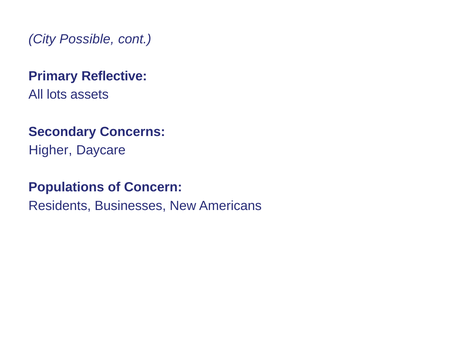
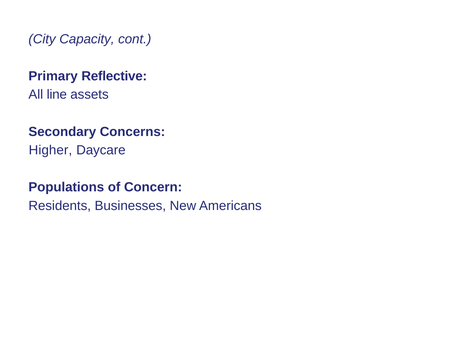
Possible: Possible -> Capacity (87, 39)
lots: lots -> line (57, 95)
